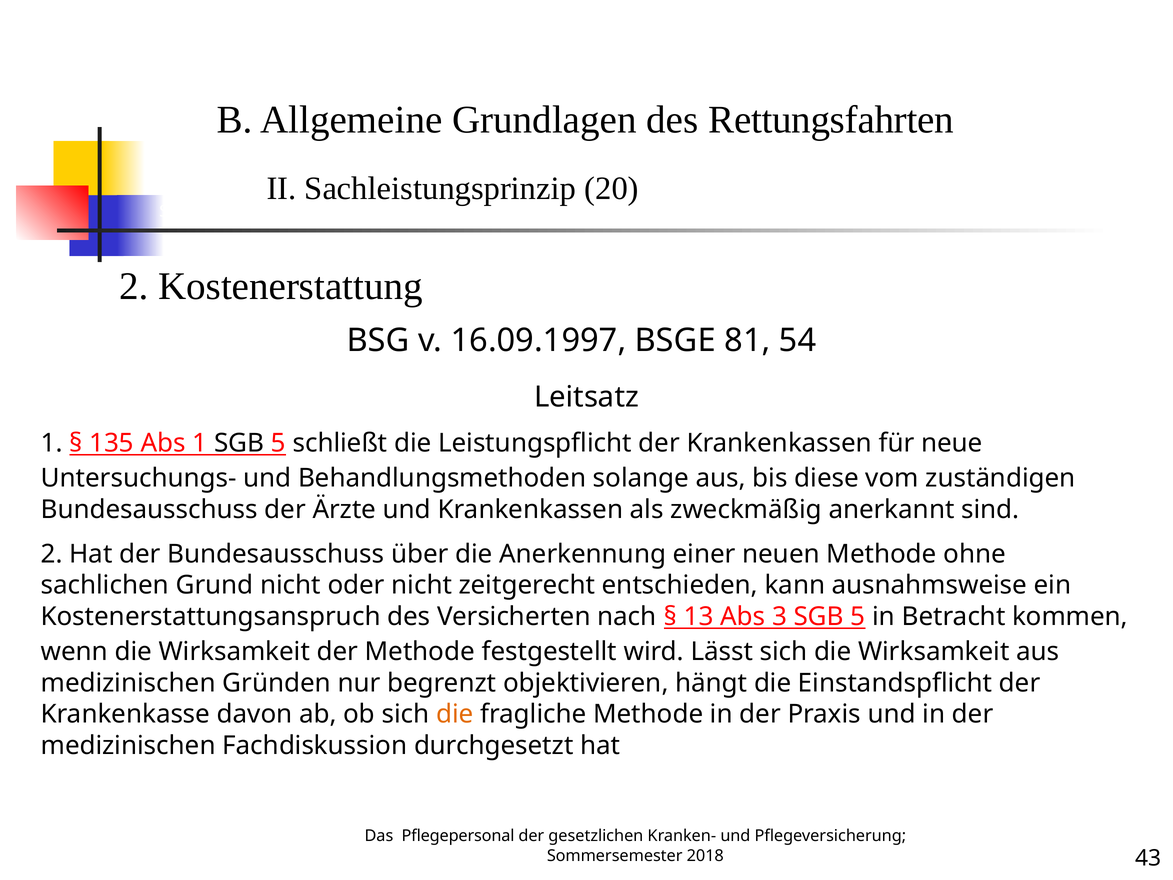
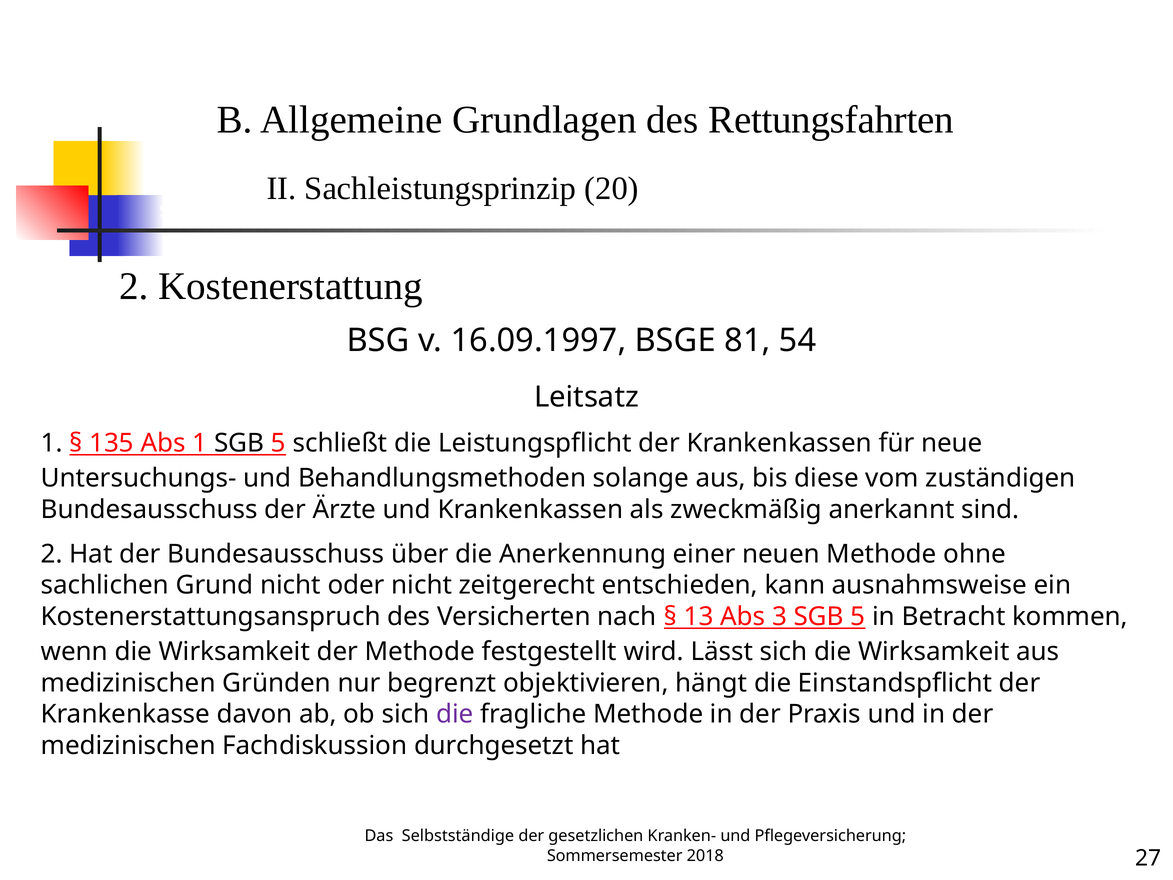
die colour: orange -> purple (455, 714)
Pflegepersonal: Pflegepersonal -> Selbstständige (458, 836)
43: 43 -> 27 (1148, 858)
